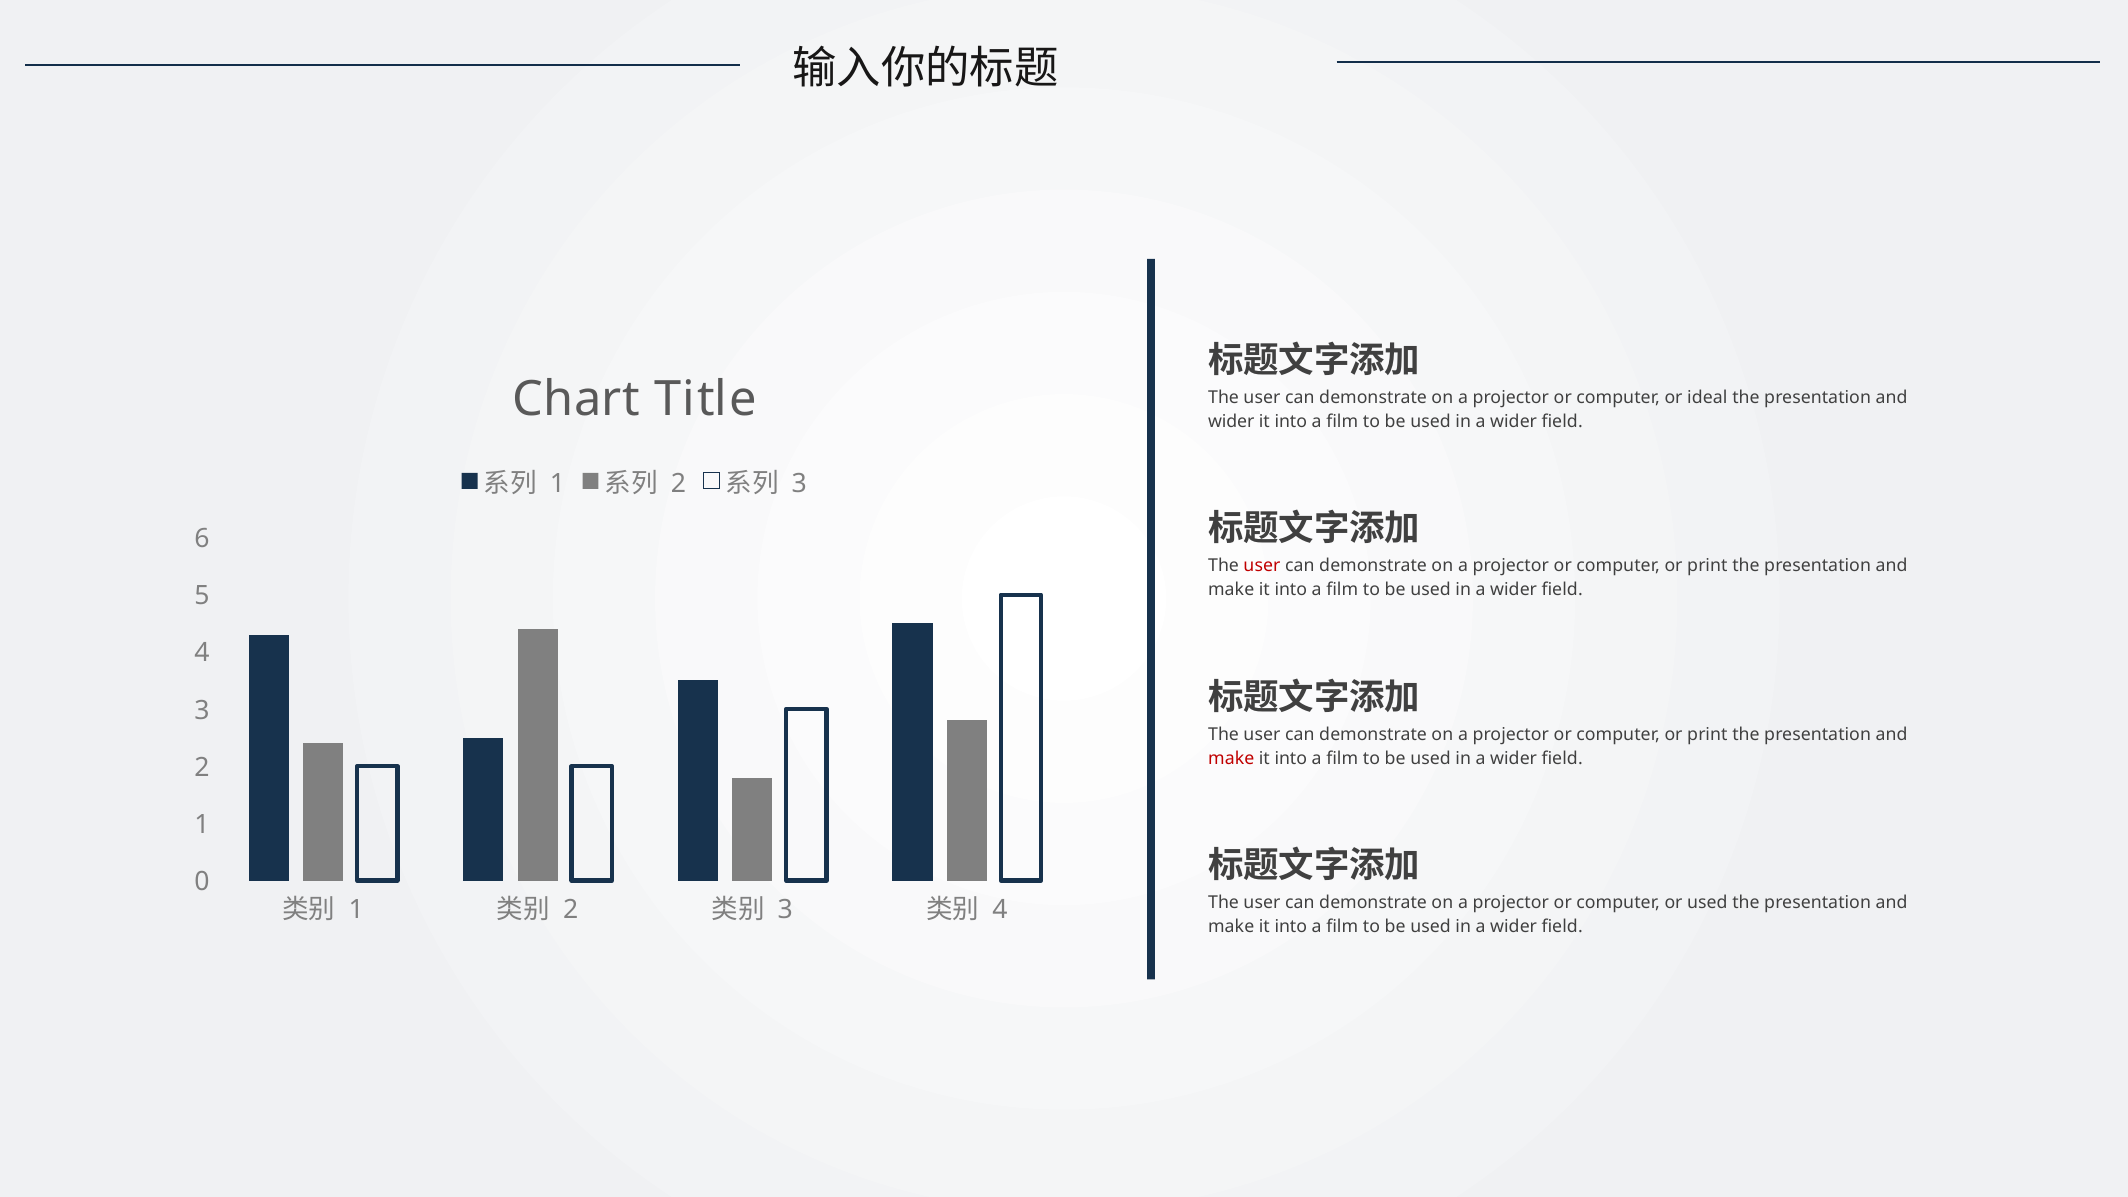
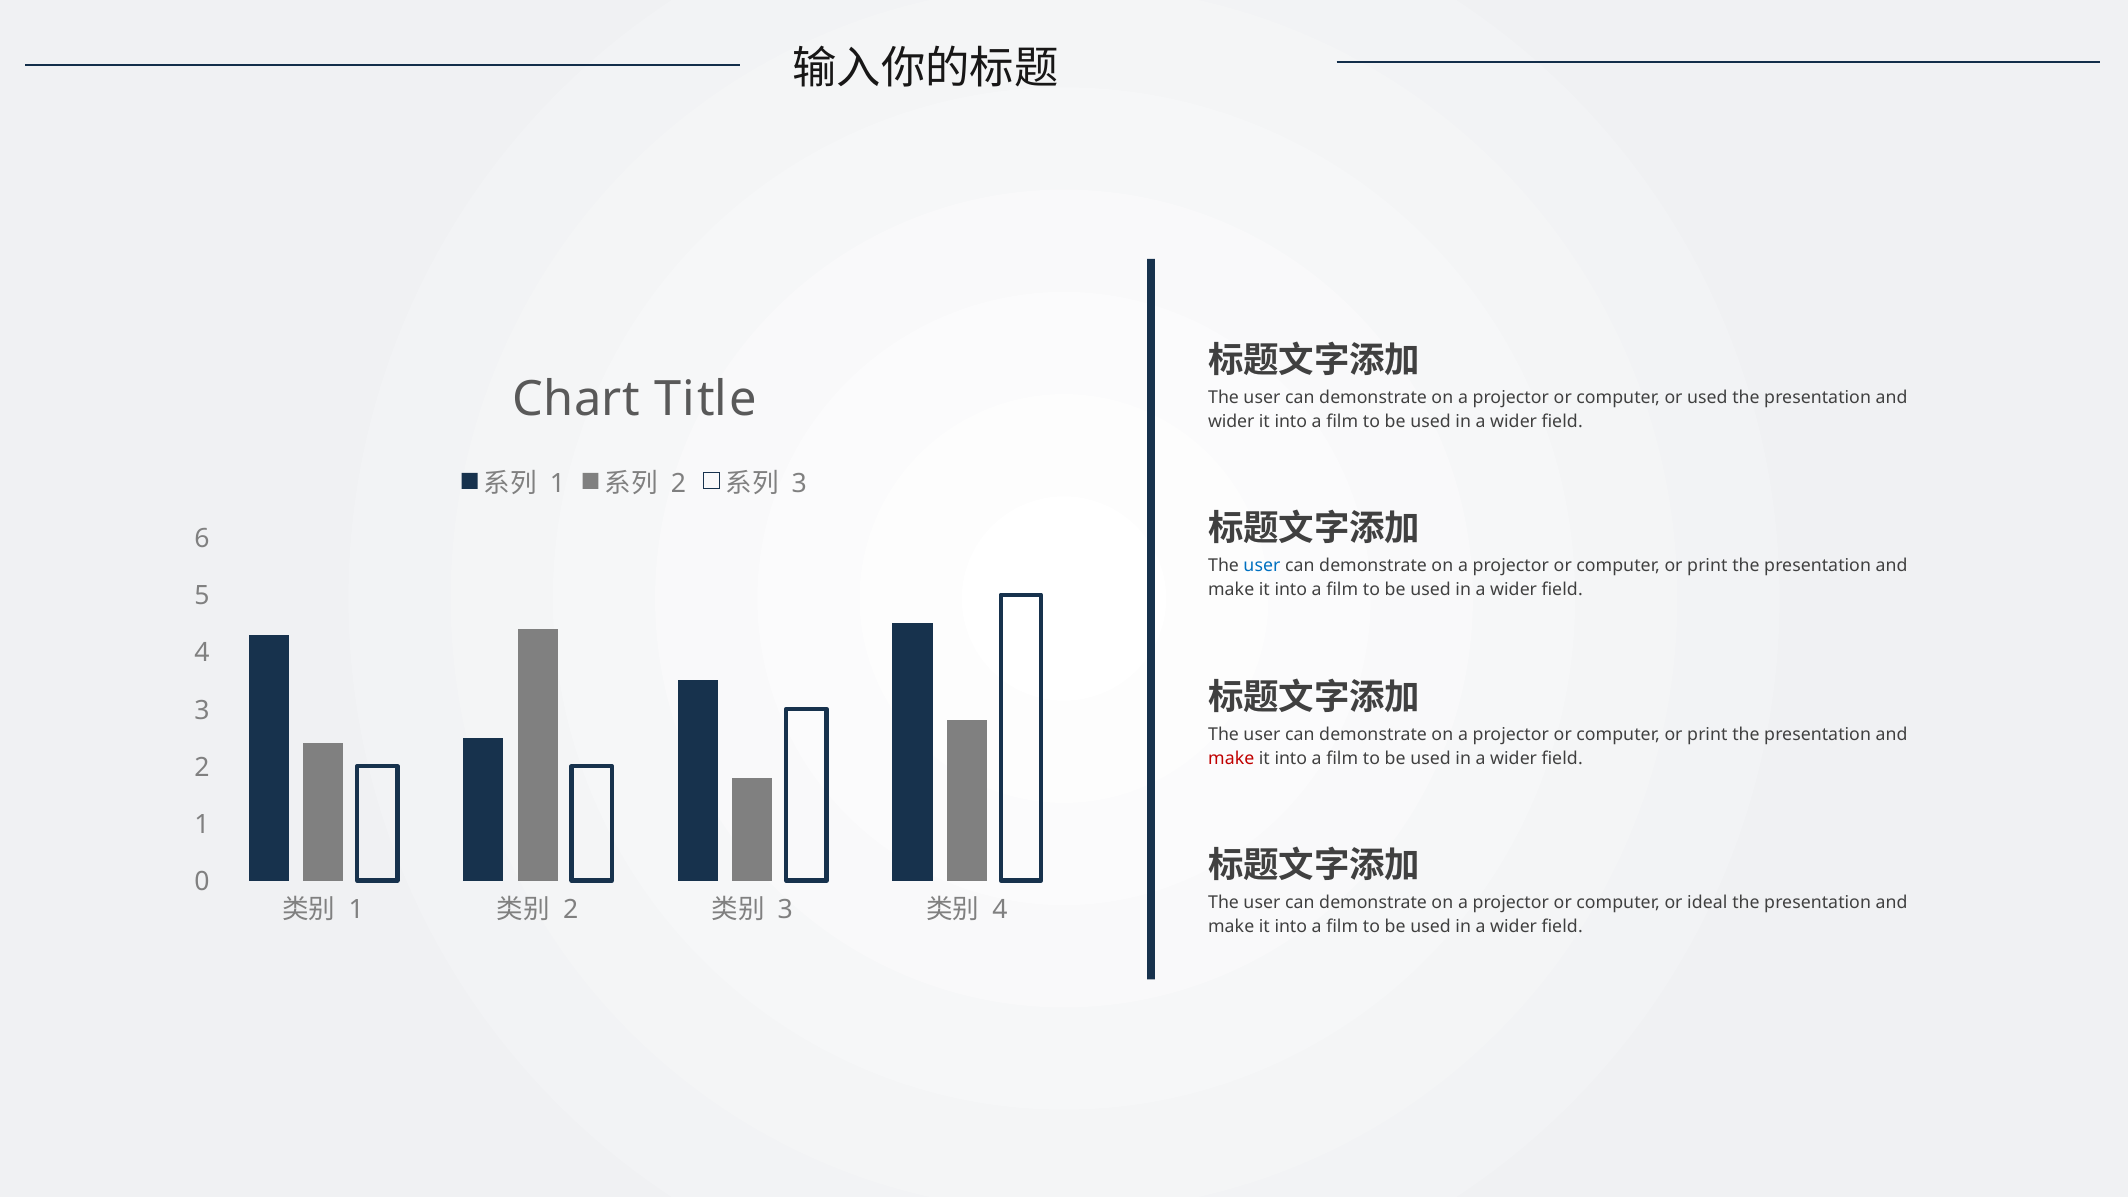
or ideal: ideal -> used (1707, 397)
user colour: red -> blue (1262, 566)
or used: used -> ideal (1707, 903)
